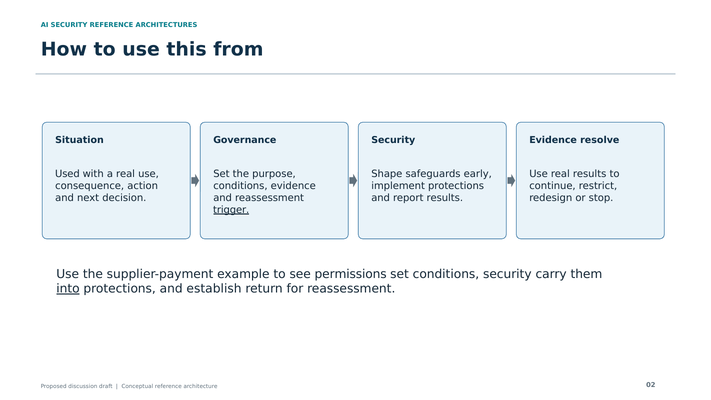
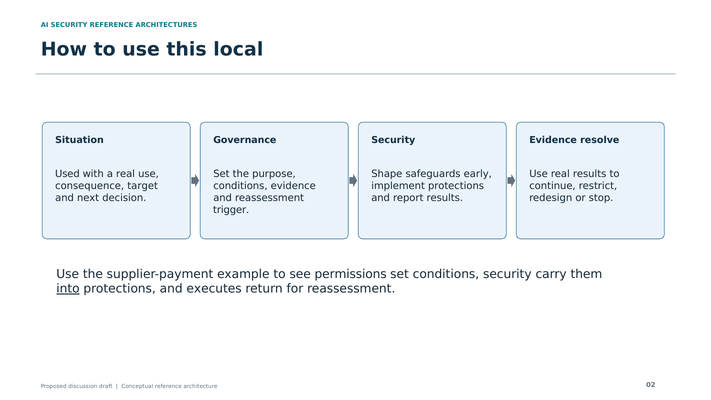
from: from -> local (238, 50)
action: action -> target (143, 186)
trigger underline: present -> none (231, 210)
establish: establish -> executes (214, 289)
